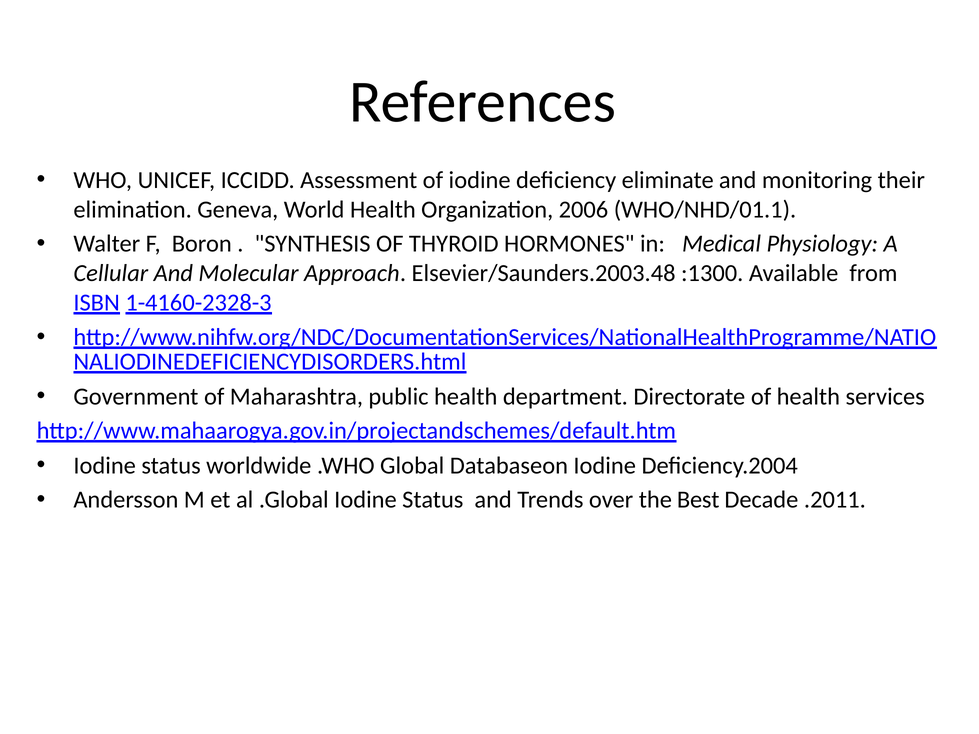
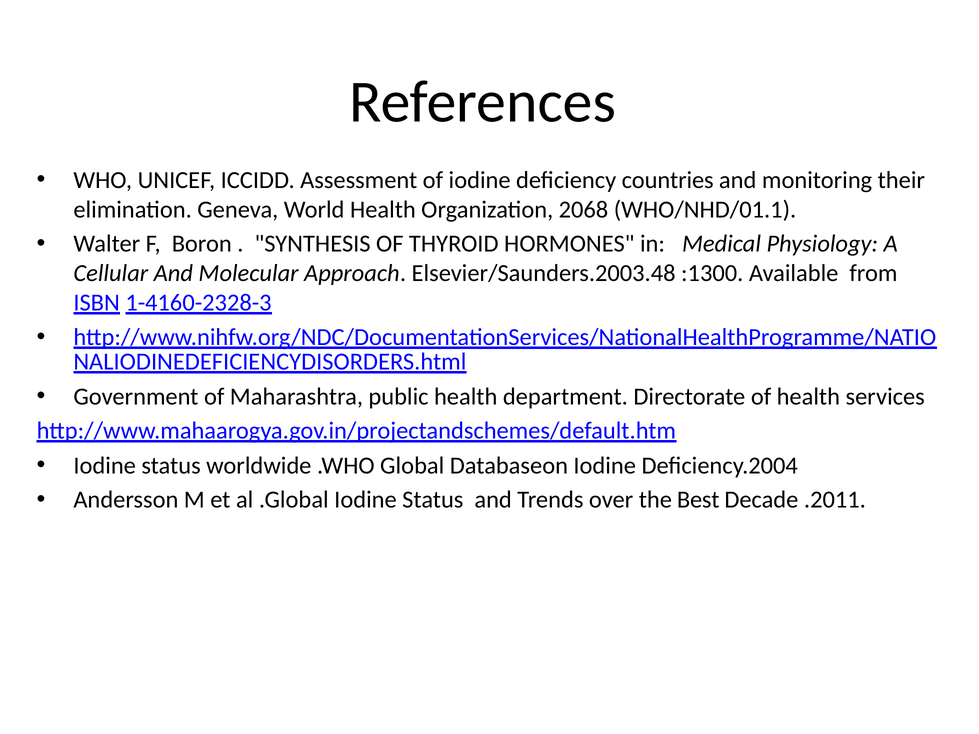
eliminate: eliminate -> countries (668, 180)
2006: 2006 -> 2068 (583, 210)
